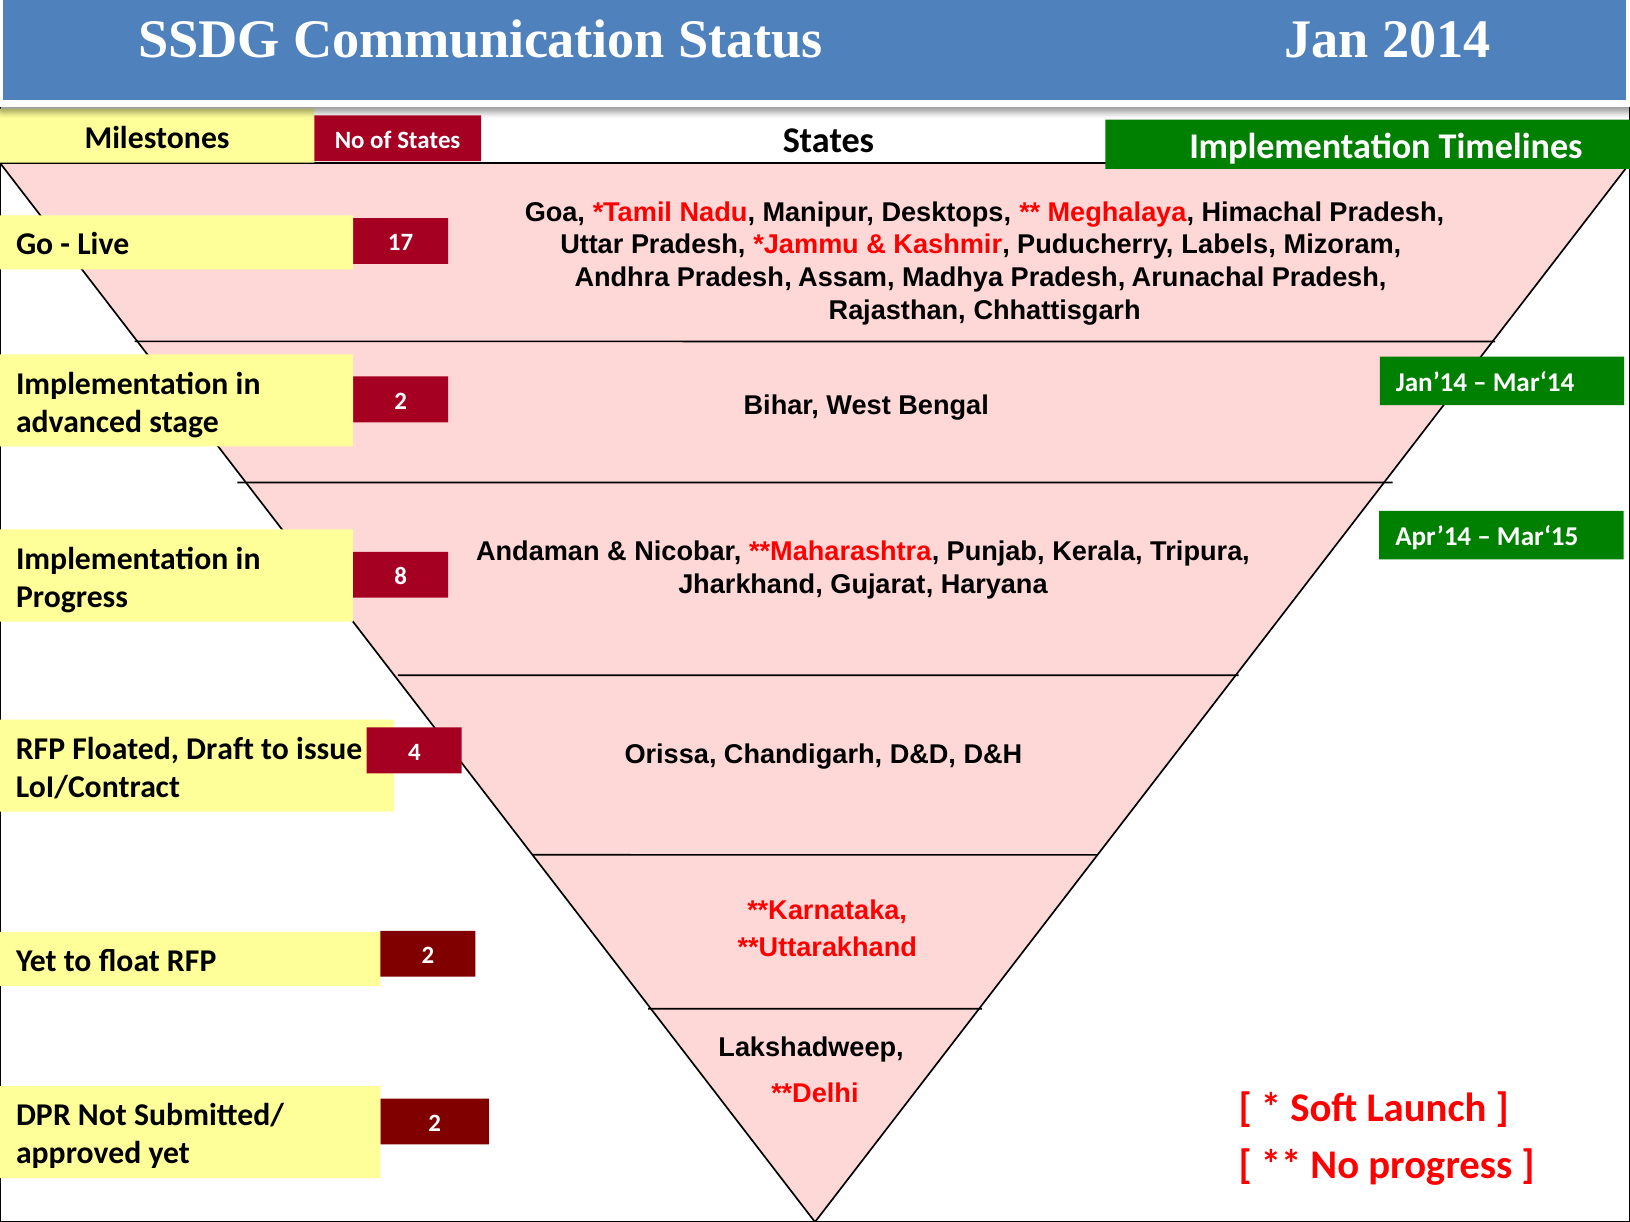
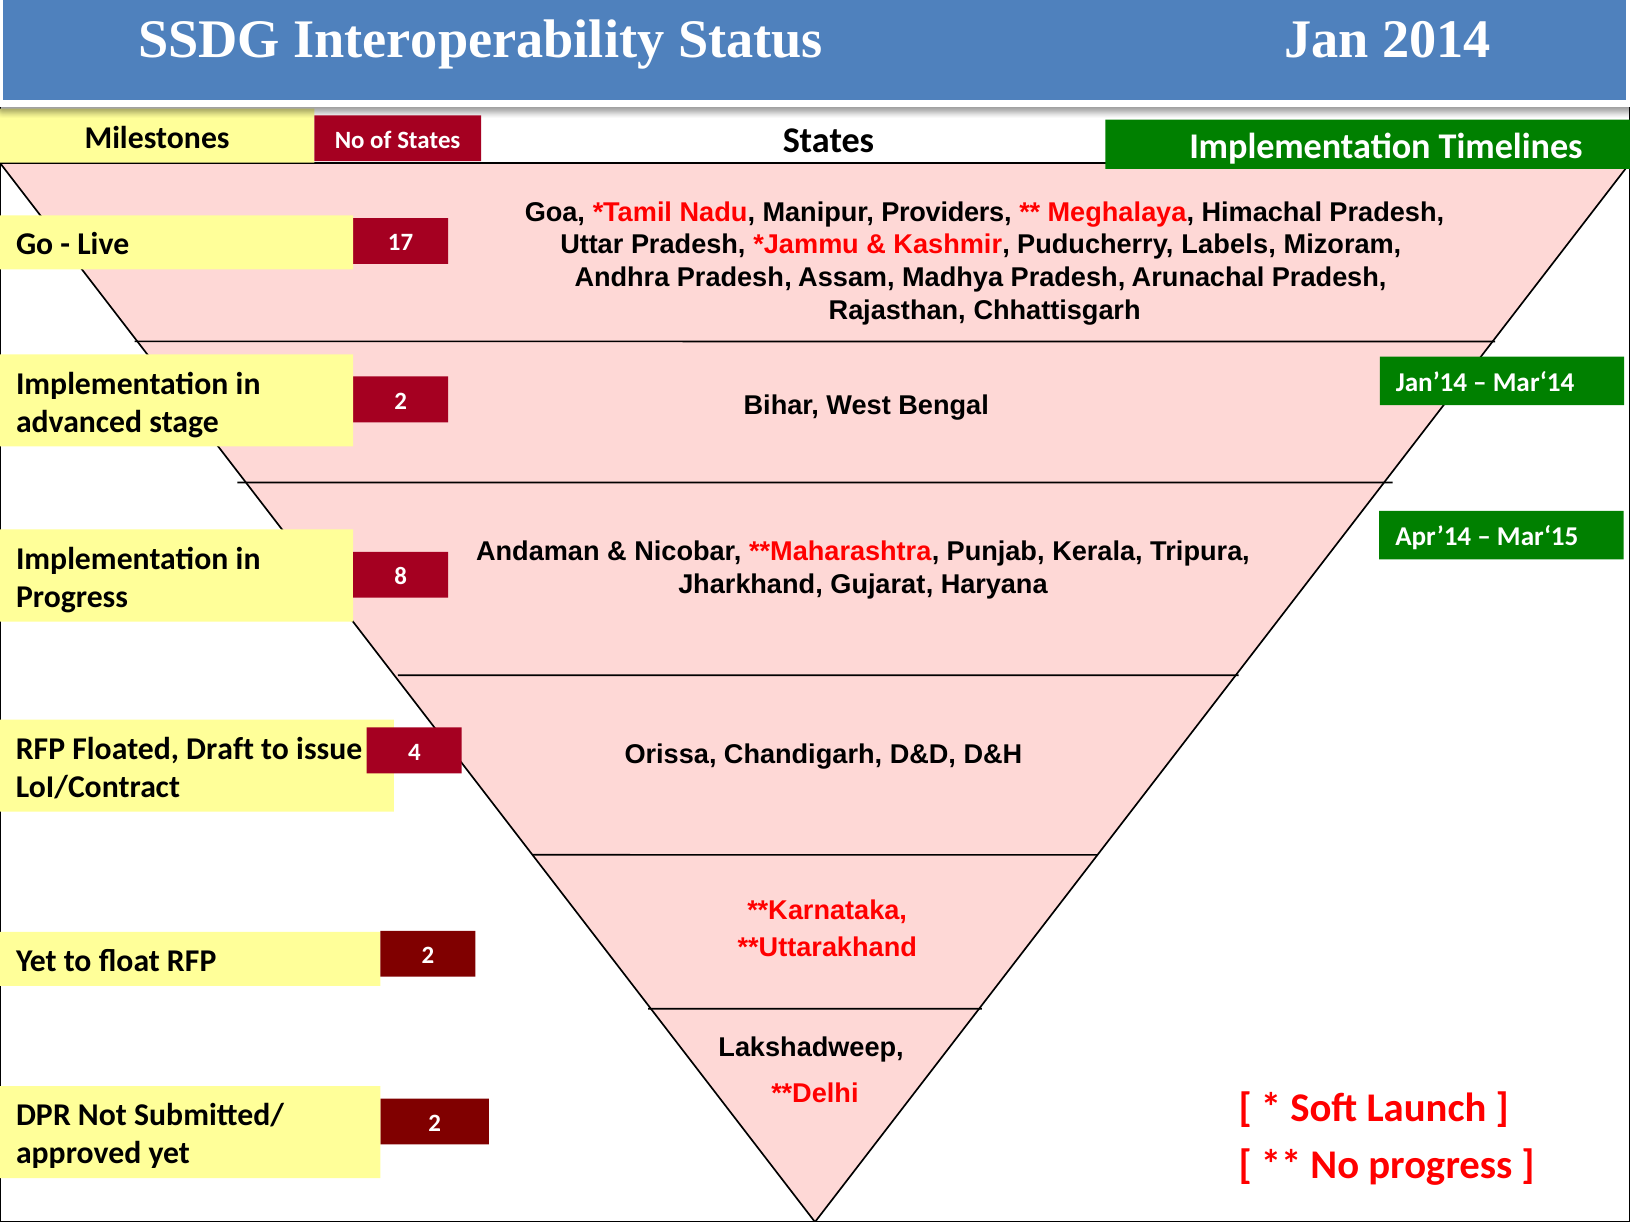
Communication: Communication -> Interoperability (479, 40)
Desktops: Desktops -> Providers (946, 212)
